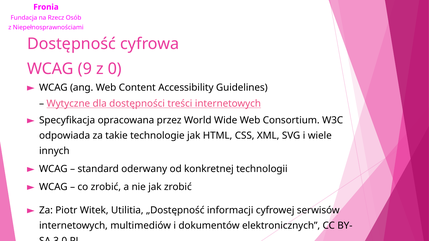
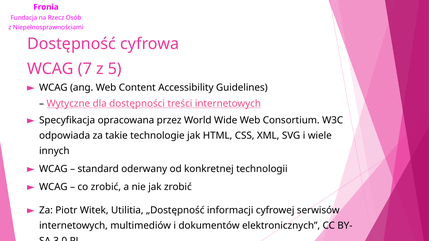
9: 9 -> 7 (85, 69)
0: 0 -> 5 (115, 69)
